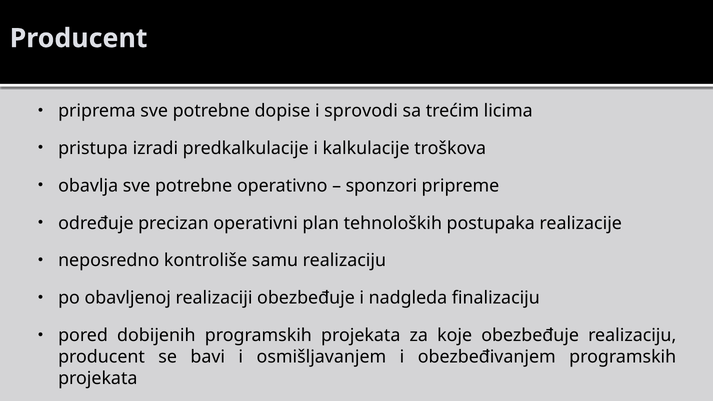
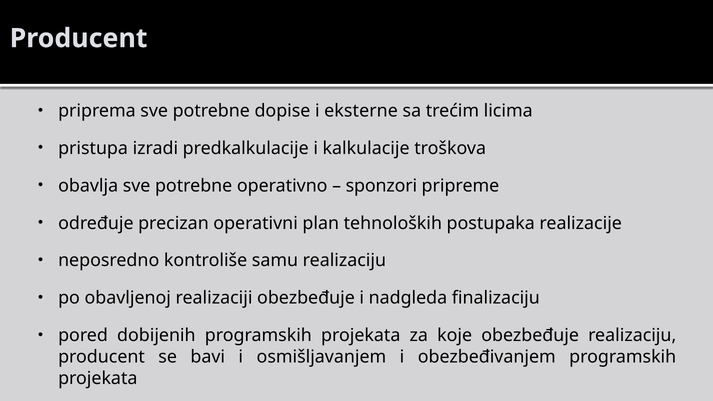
sprovodi: sprovodi -> eksterne (361, 111)
